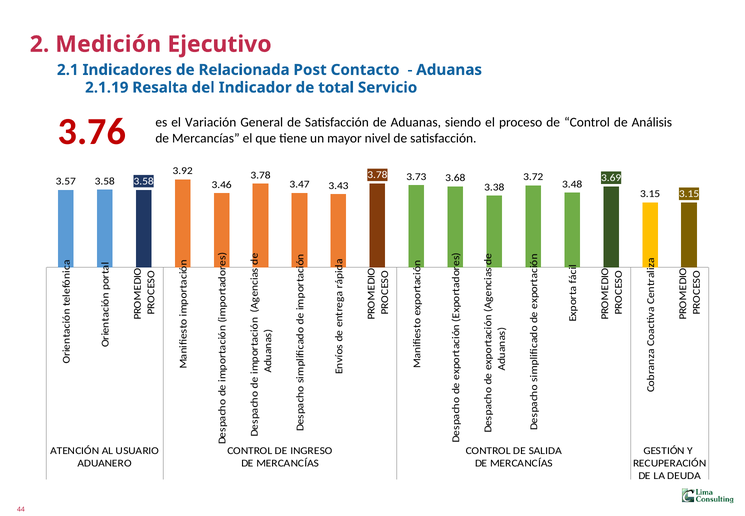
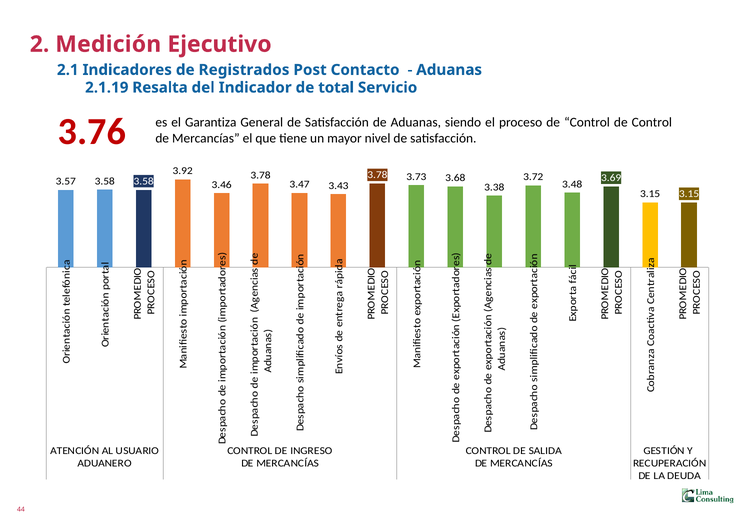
Relacionada: Relacionada -> Registrados (244, 70)
Variación: Variación -> Garantiza (211, 122)
Control de Análisis: Análisis -> Control (652, 122)
